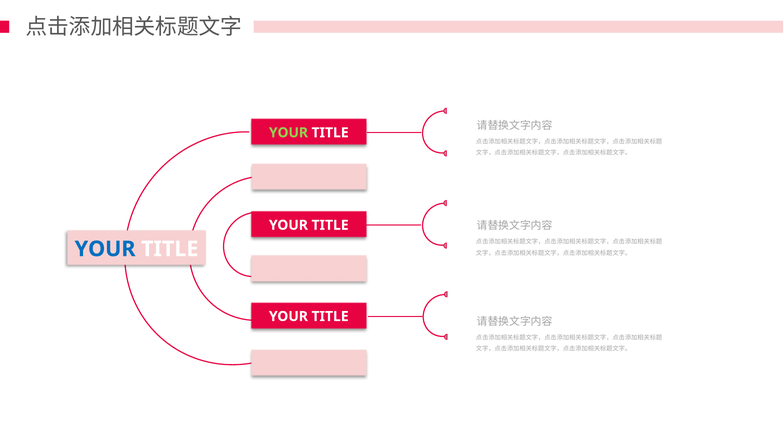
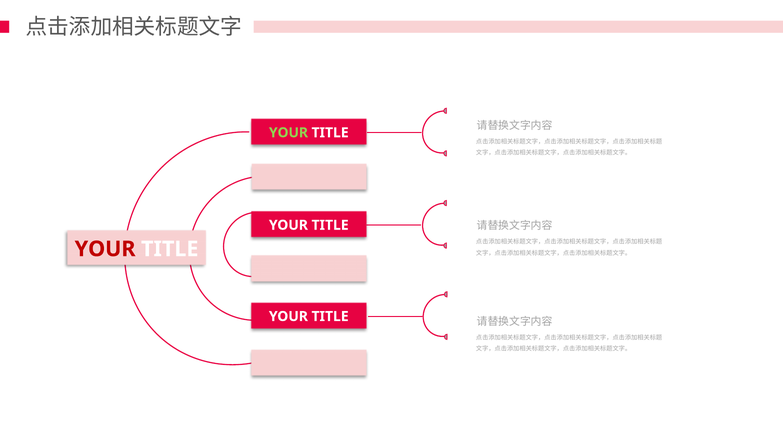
YOUR colour: blue -> red (105, 249)
